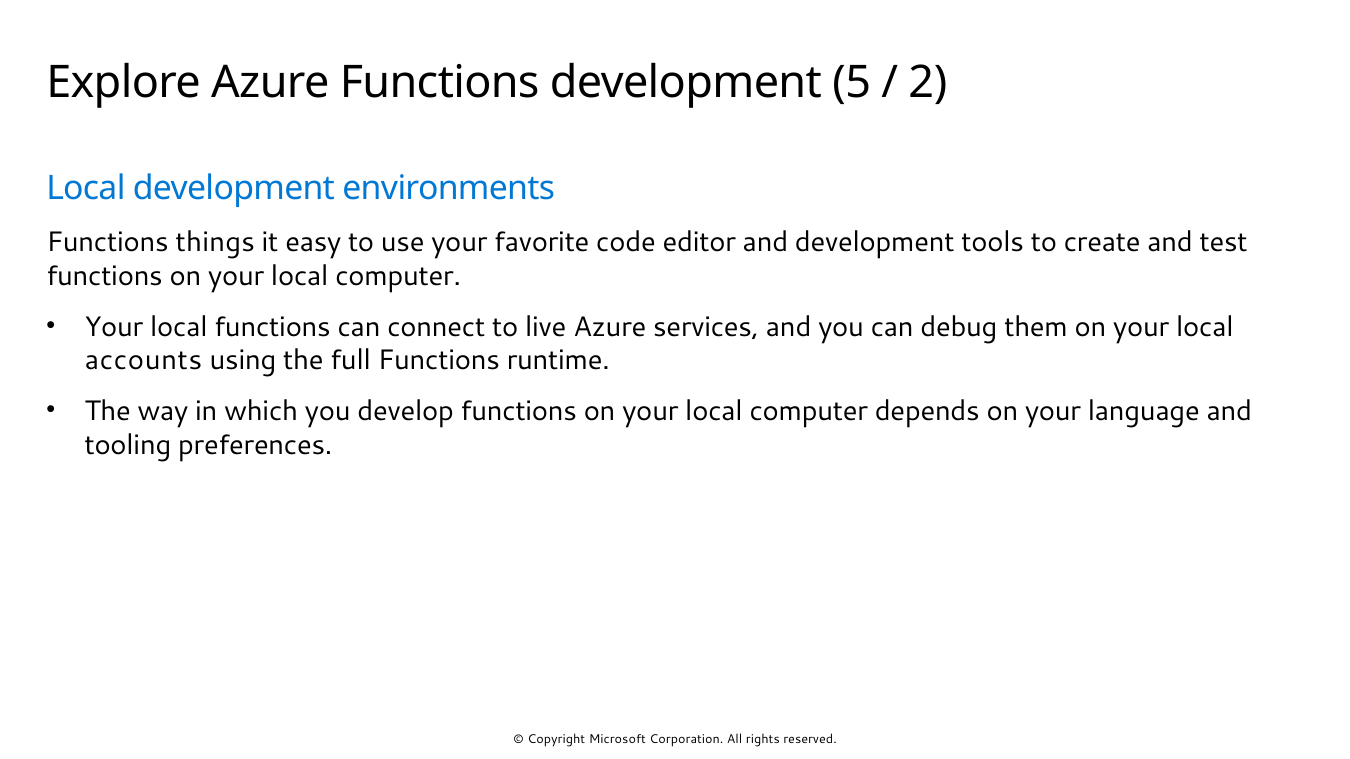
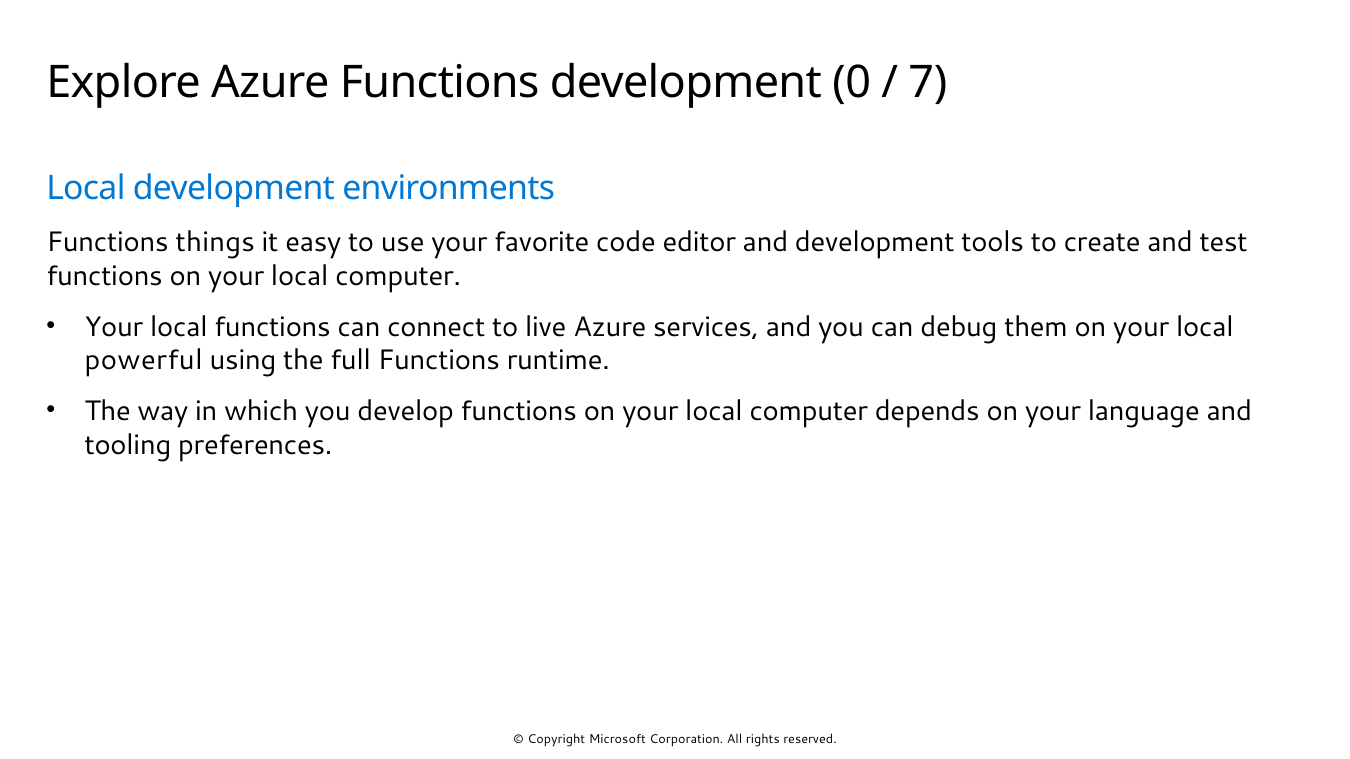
5: 5 -> 0 (852, 83)
2: 2 -> 7 (928, 83)
accounts: accounts -> powerful (144, 361)
